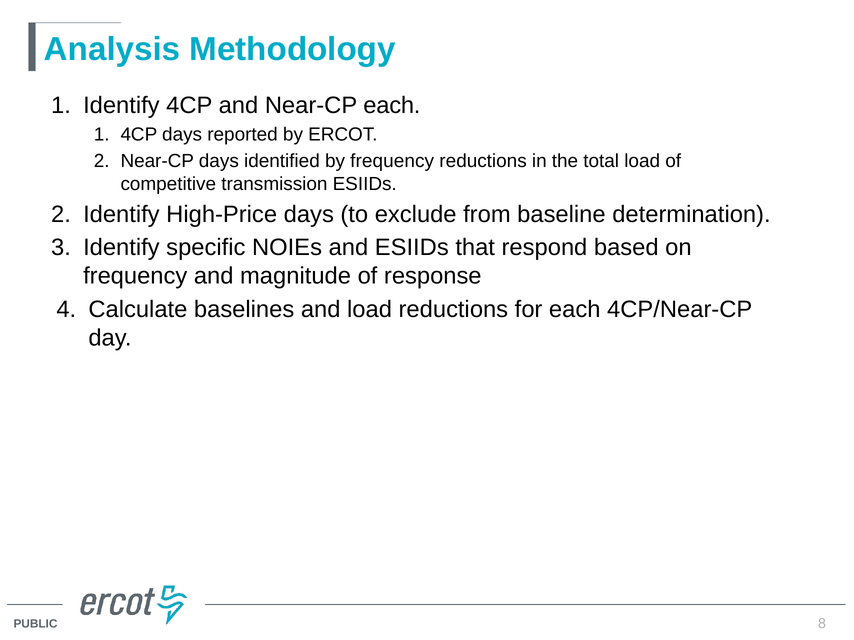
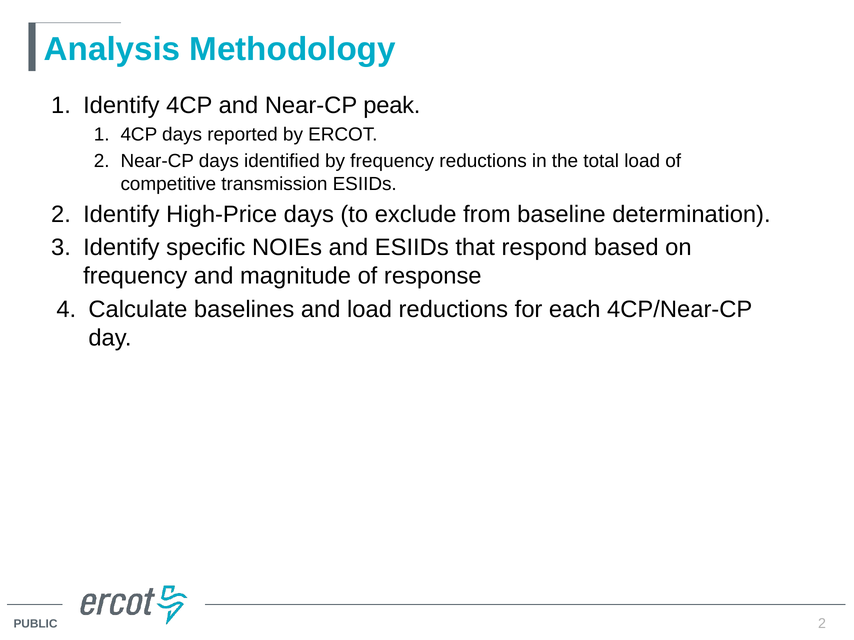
Near-CP each: each -> peak (392, 106)
8: 8 -> 2 (822, 624)
